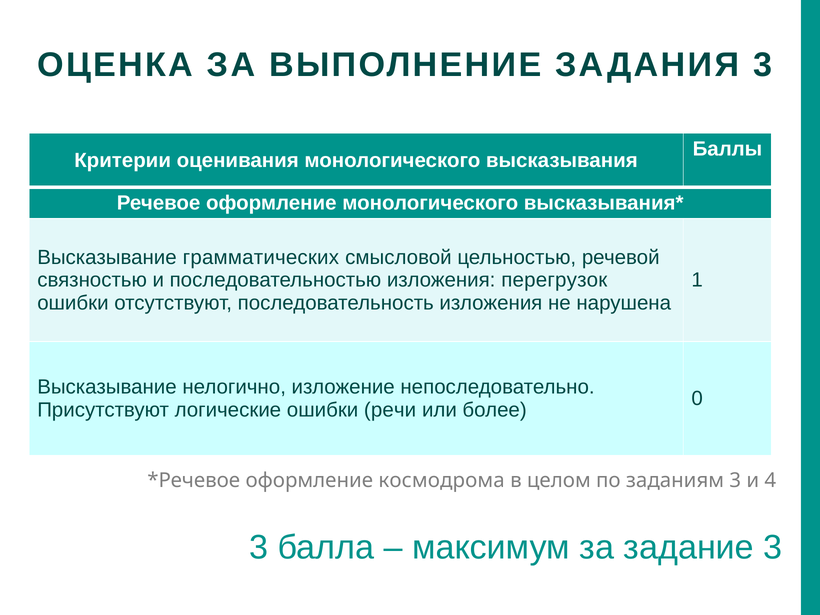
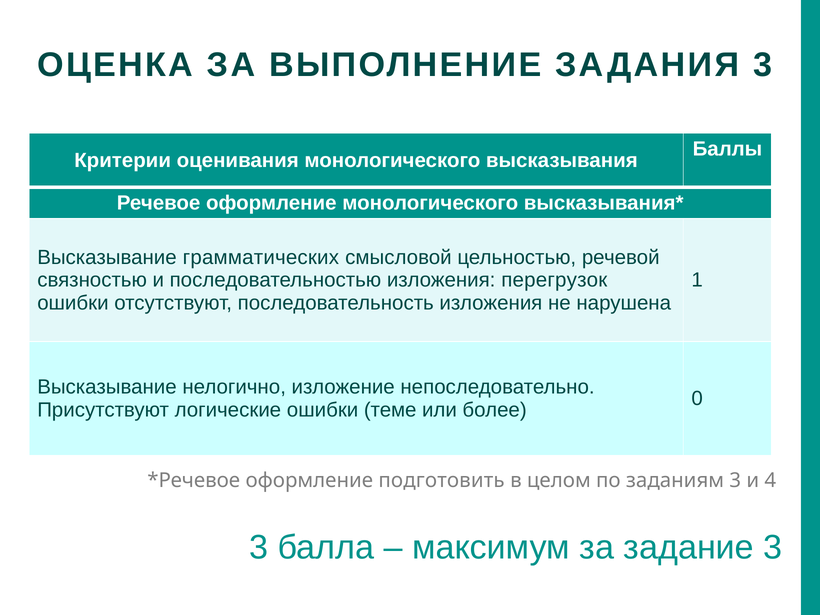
речи: речи -> теме (390, 410)
космодрома: космодрома -> подготовить (442, 480)
